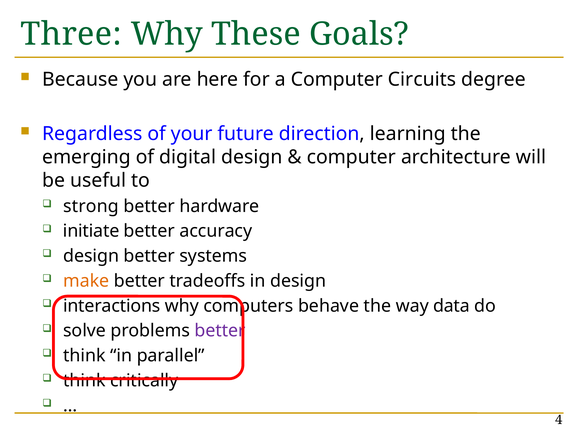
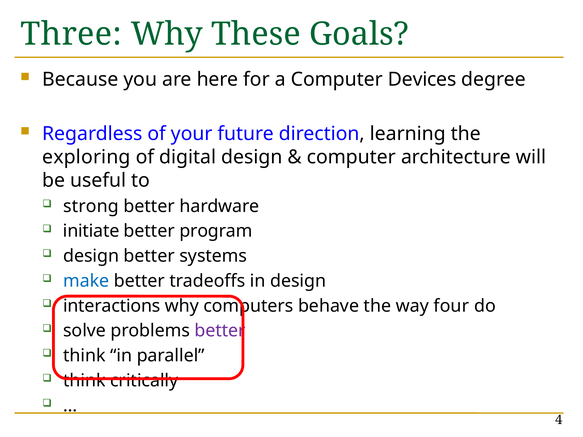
Circuits: Circuits -> Devices (422, 79)
emerging: emerging -> exploring (86, 157)
accuracy: accuracy -> program (216, 231)
make colour: orange -> blue (86, 281)
data: data -> four (451, 306)
